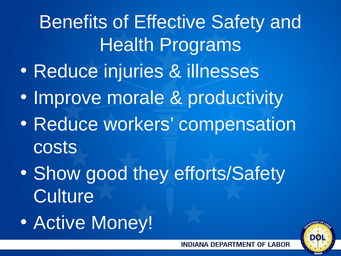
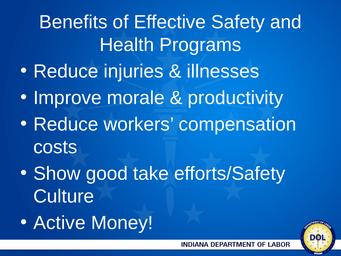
they: they -> take (151, 173)
